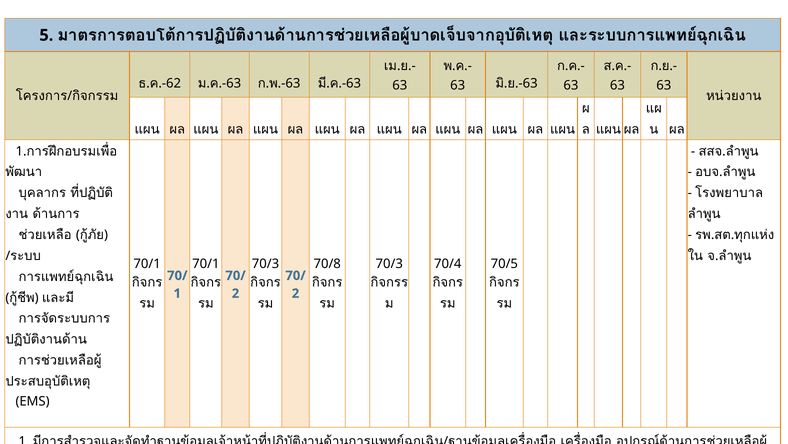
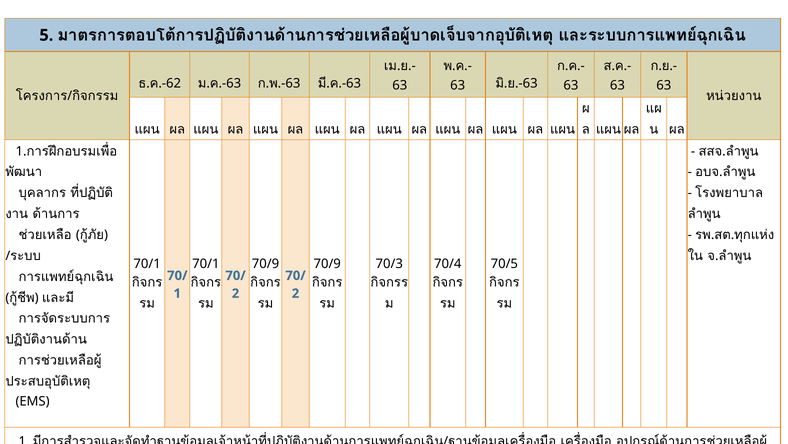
70/3: 70/3 -> 70/9 (266, 263)
70/8: 70/8 -> 70/9 (327, 263)
